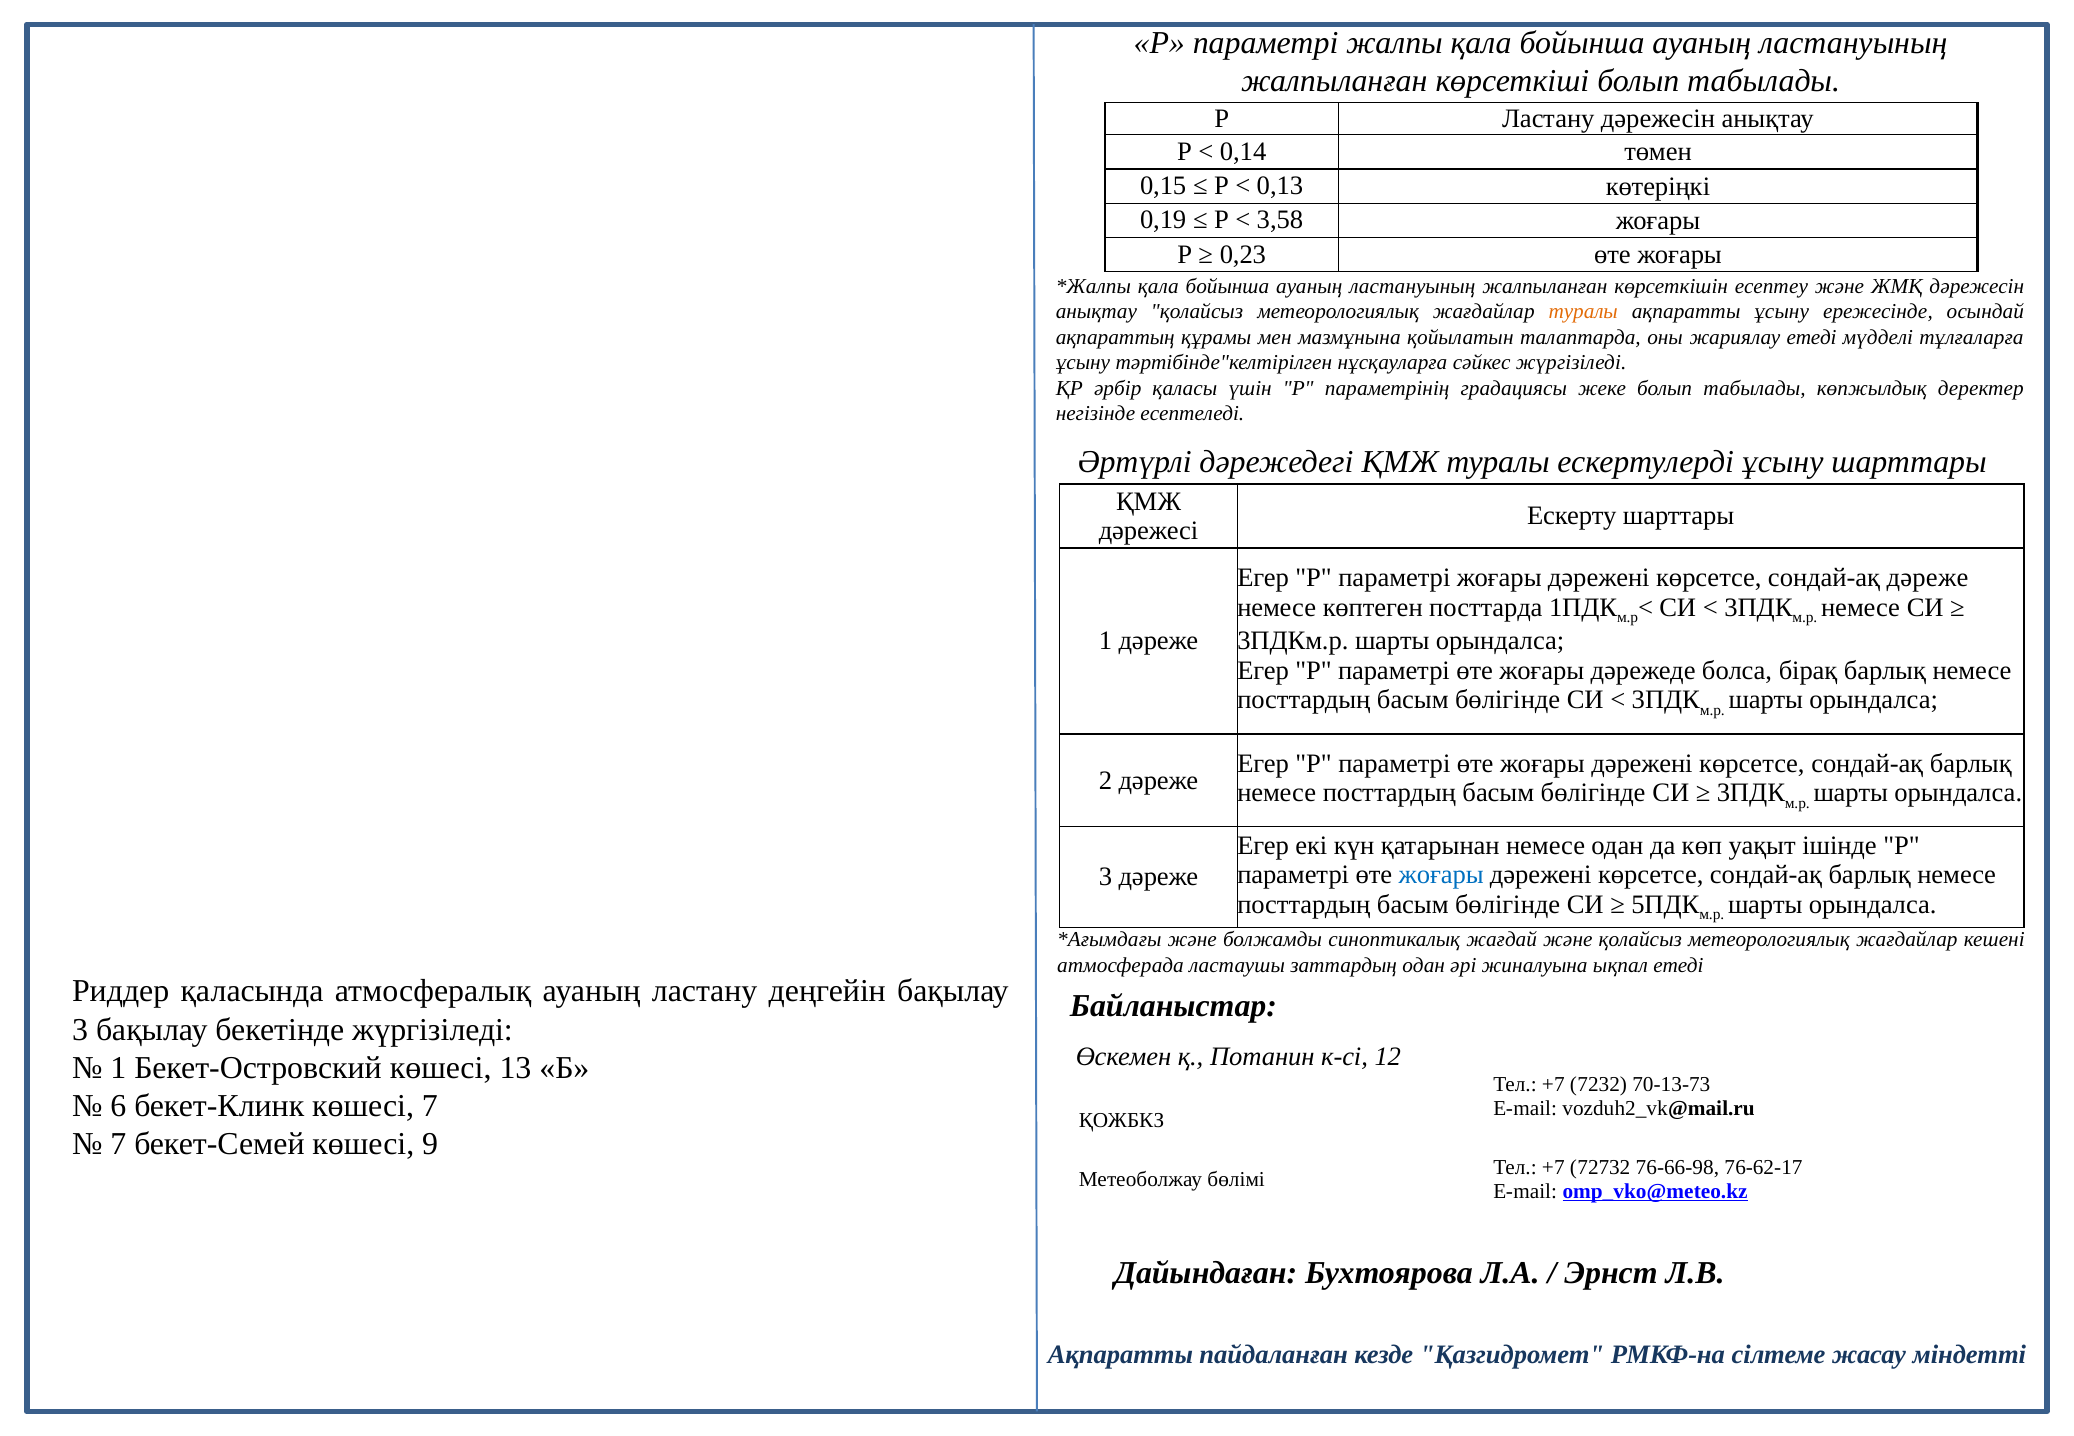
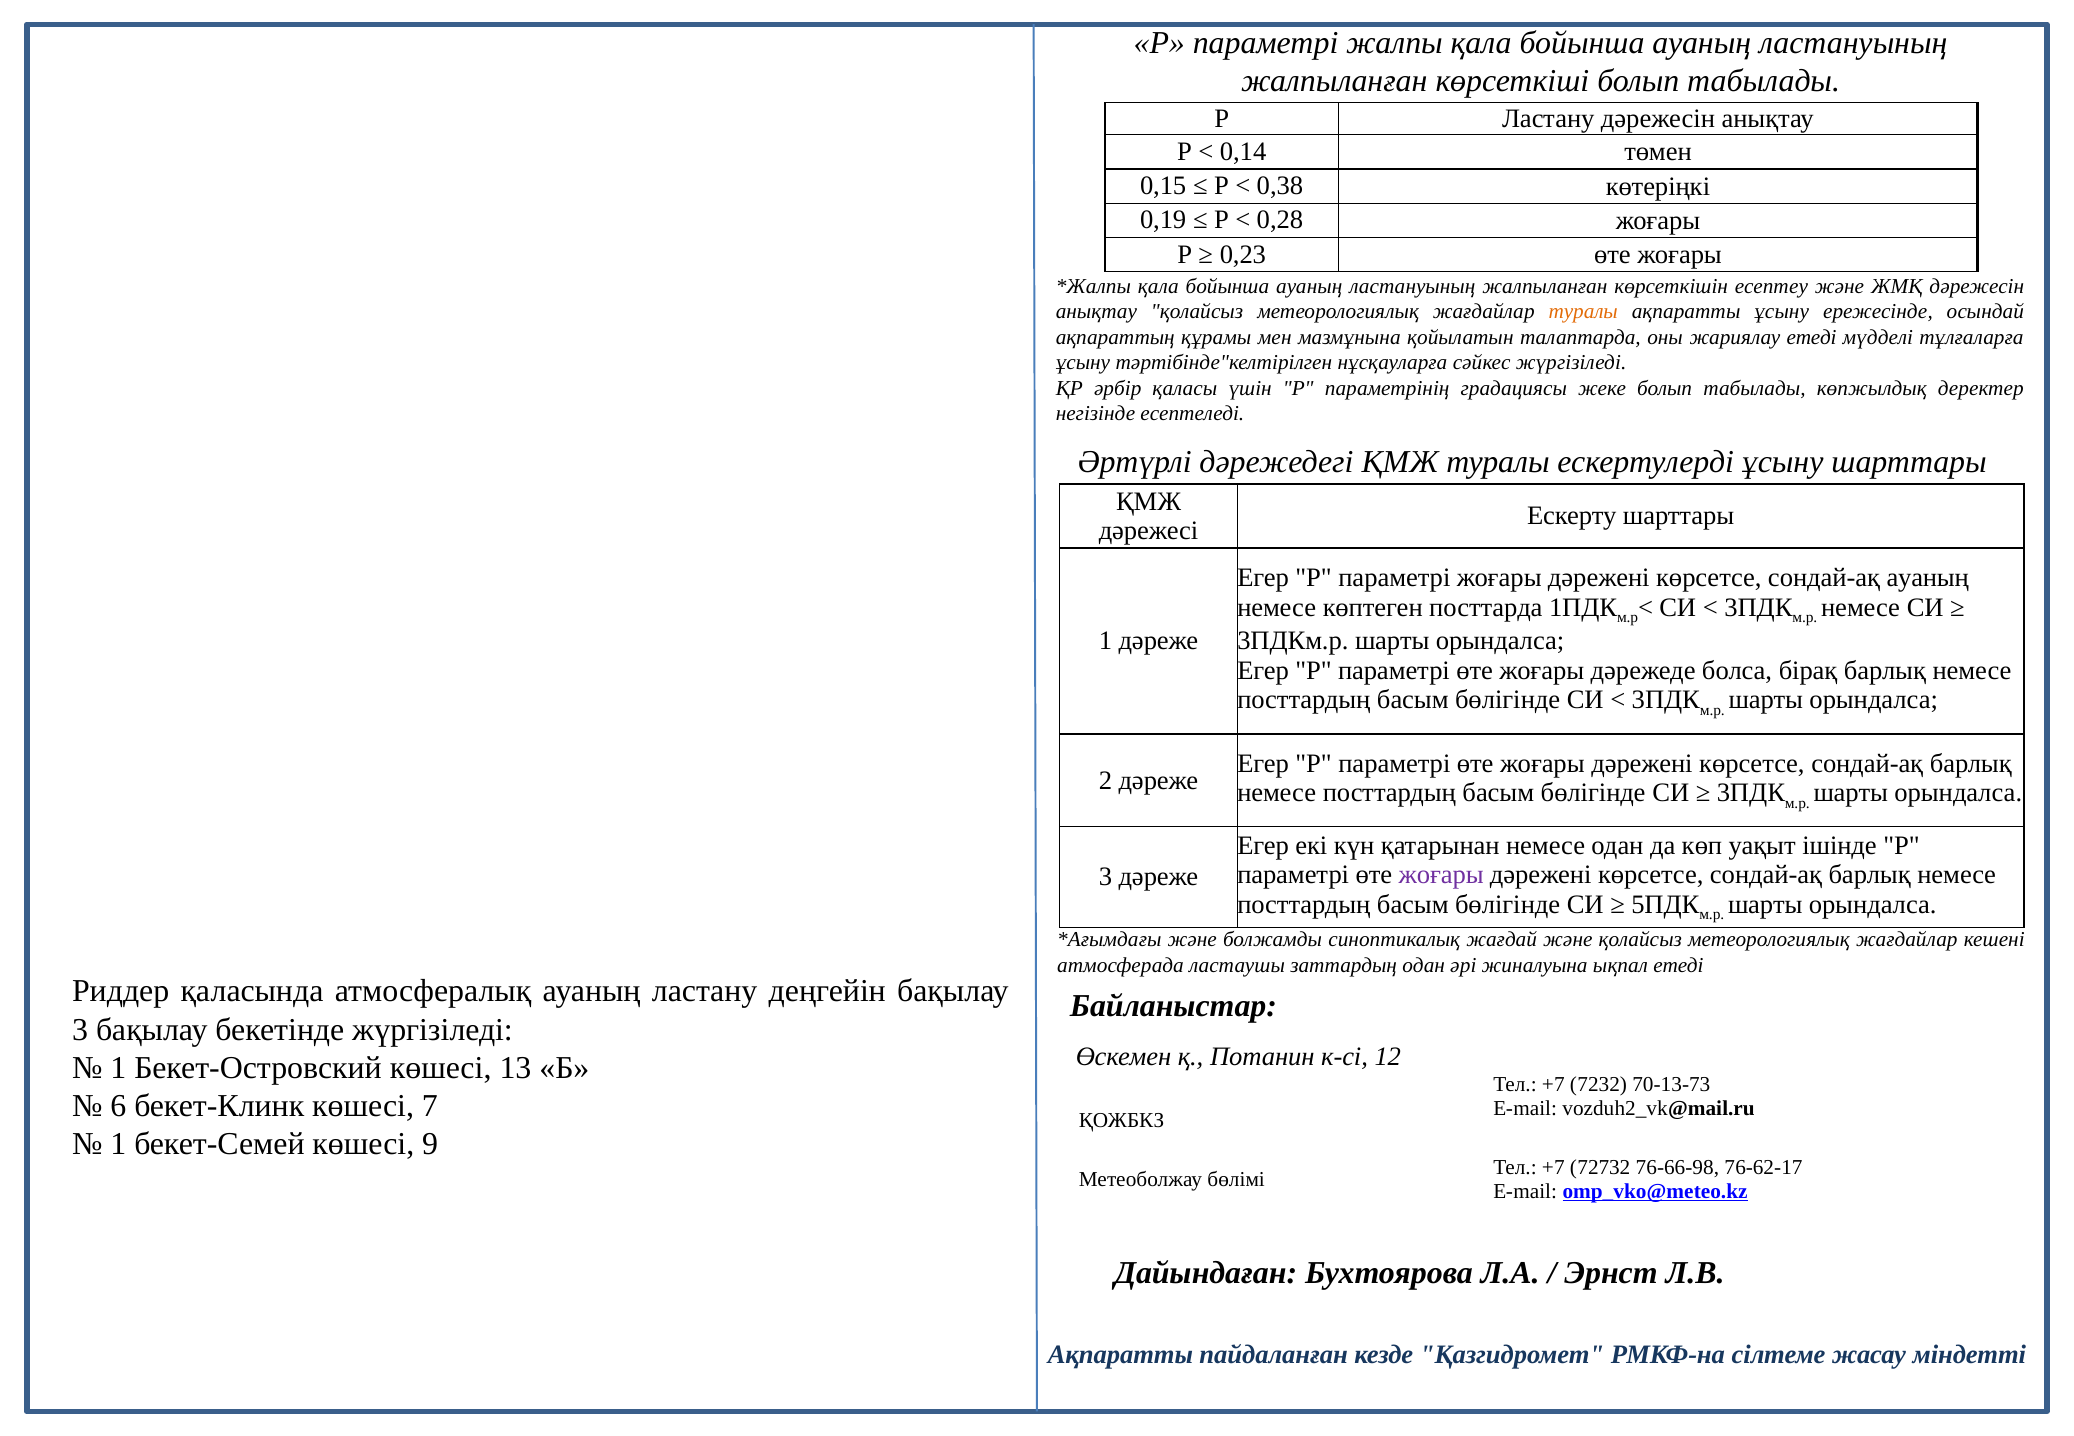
0,13: 0,13 -> 0,38 (1280, 186)
3,58: 3,58 -> 0,28 (1280, 220)
сондай-ақ дәреже: дәреже -> ауаның (1928, 578)
жоғары colour: blue -> purple (1441, 875)
7: 7 -> 1 (118, 1144)
